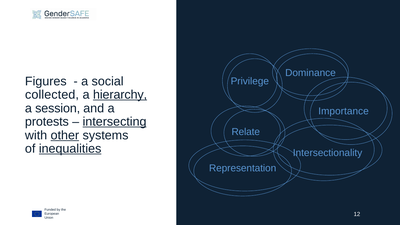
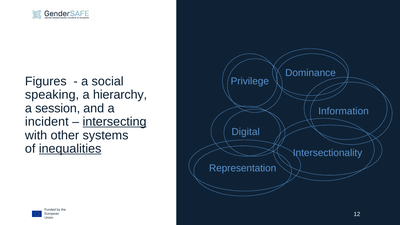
collected: collected -> speaking (52, 95)
hierarchy underline: present -> none (120, 95)
Importance: Importance -> Information (344, 111)
protests: protests -> incident (47, 122)
Relate: Relate -> Digital (246, 132)
other underline: present -> none (65, 135)
